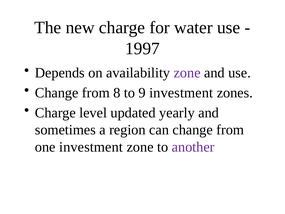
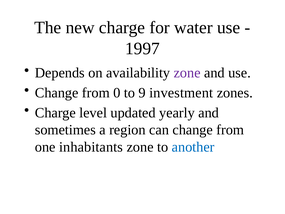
8: 8 -> 0 (117, 93)
one investment: investment -> inhabitants (91, 147)
another colour: purple -> blue (193, 147)
